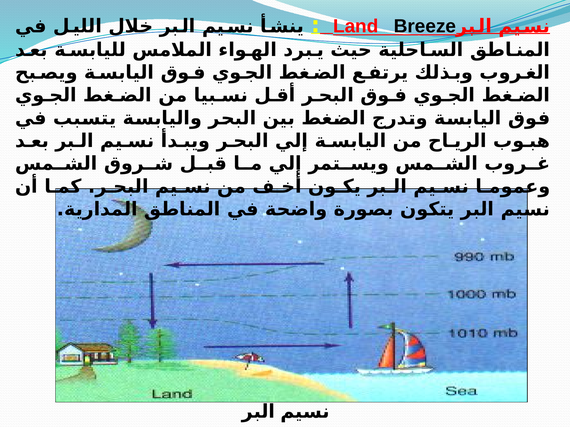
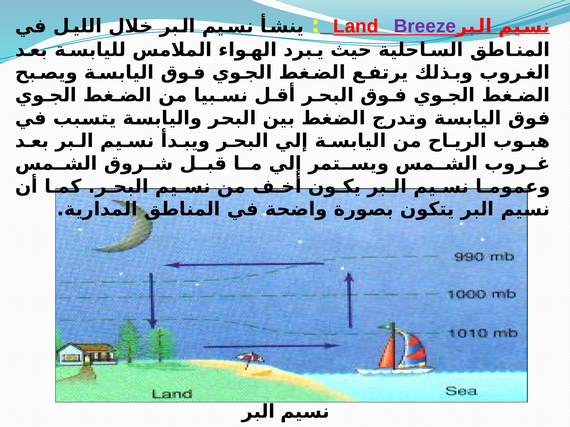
Breeze colour: black -> purple (425, 26)
